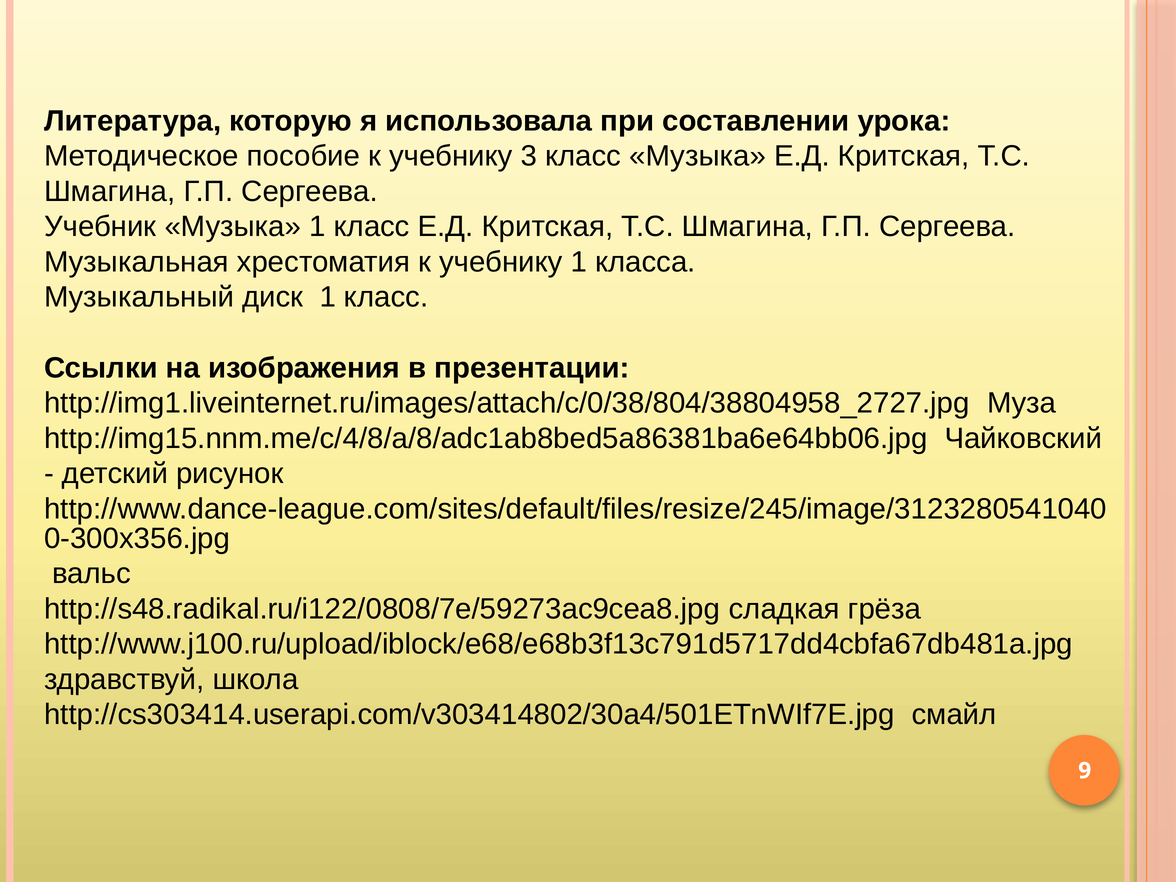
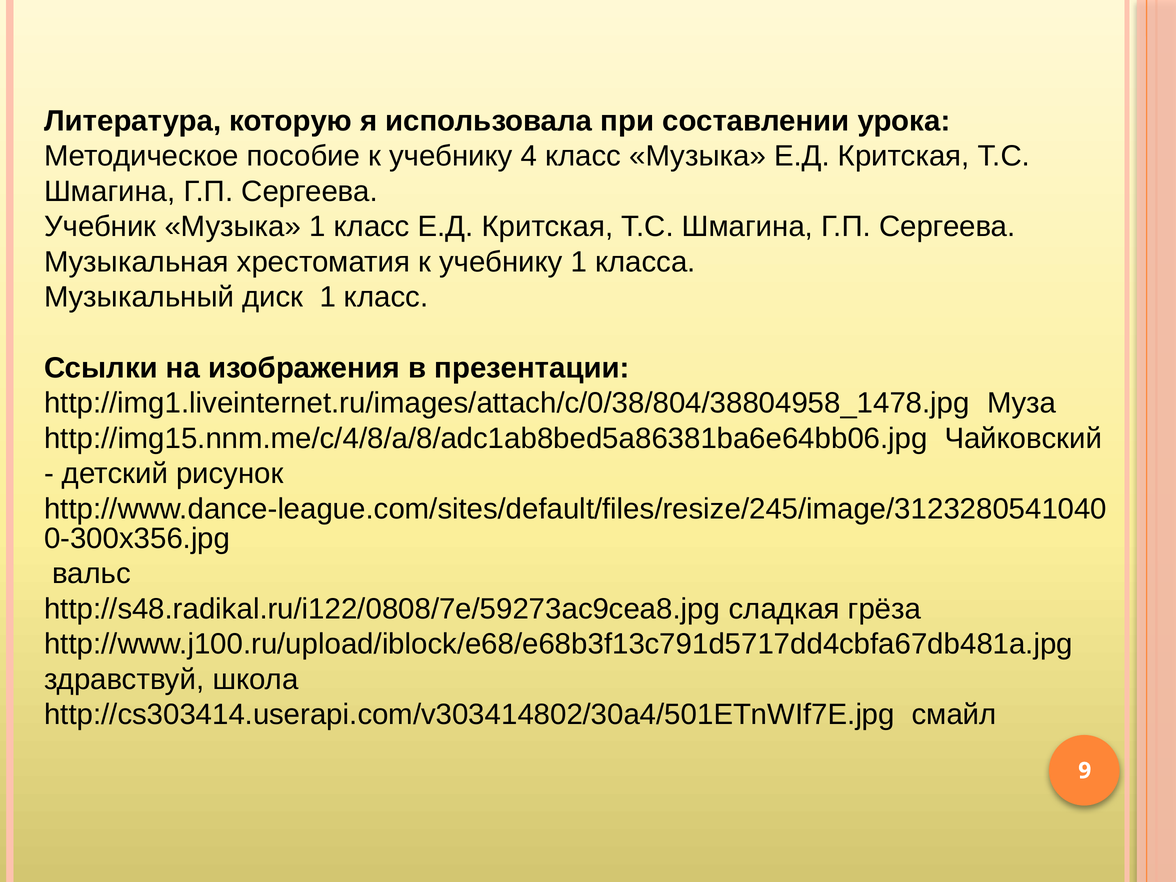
3: 3 -> 4 (529, 156)
http://img1.liveinternet.ru/images/attach/c/0/38/804/38804958_2727.jpg: http://img1.liveinternet.ru/images/attach/c/0/38/804/38804958_2727.jpg -> http://img1.liveinternet.ru/images/attach/c/0/38/804/38804958_1478.jpg (507, 403)
